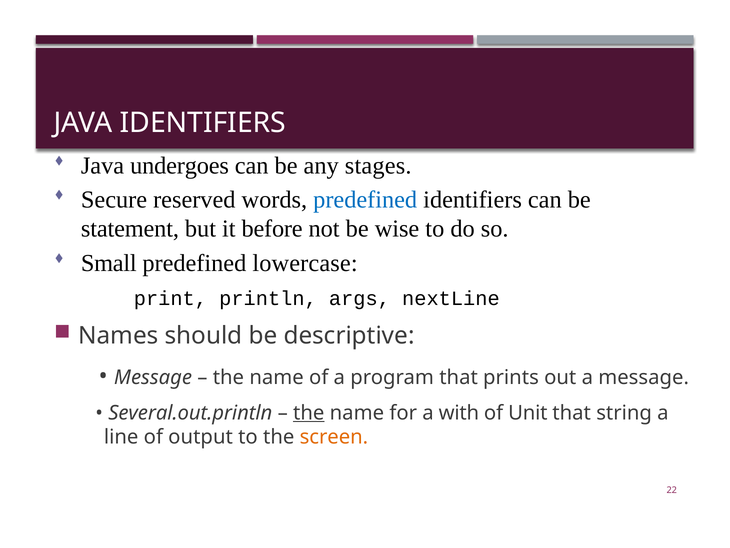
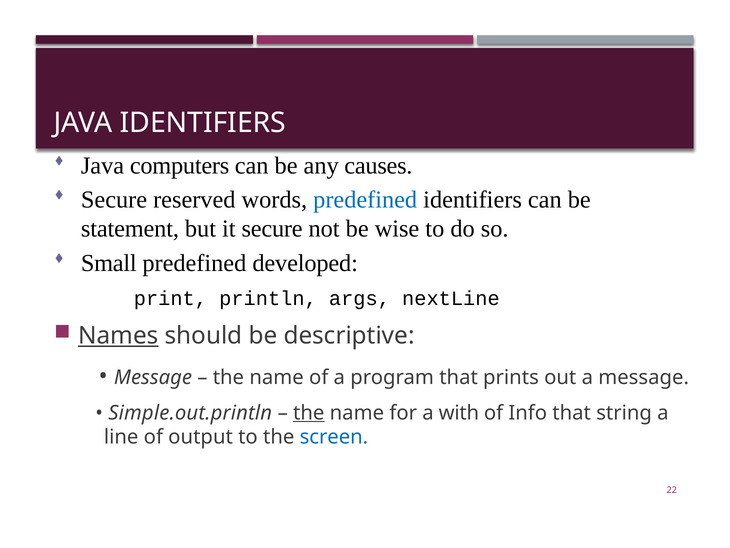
undergoes: undergoes -> computers (180, 165)
stages: stages -> causes (378, 165)
it before: before -> secure (272, 229)
lowercase: lowercase -> developed (305, 263)
Names underline: none -> present (118, 336)
Several.out.println: Several.out.println -> Simple.out.println (190, 412)
Unit: Unit -> Info (528, 412)
screen colour: orange -> blue (334, 437)
